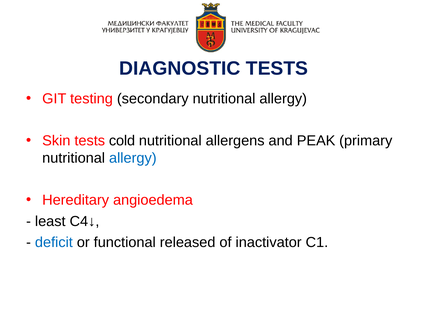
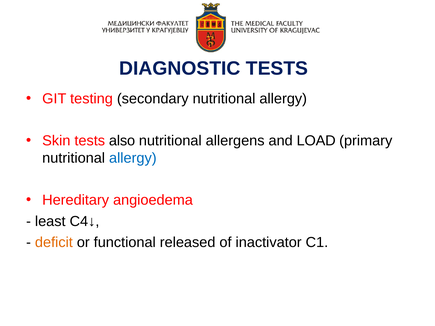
cold: cold -> also (122, 141)
PEAK: PEAK -> LOAD (316, 141)
deficit colour: blue -> orange (54, 242)
